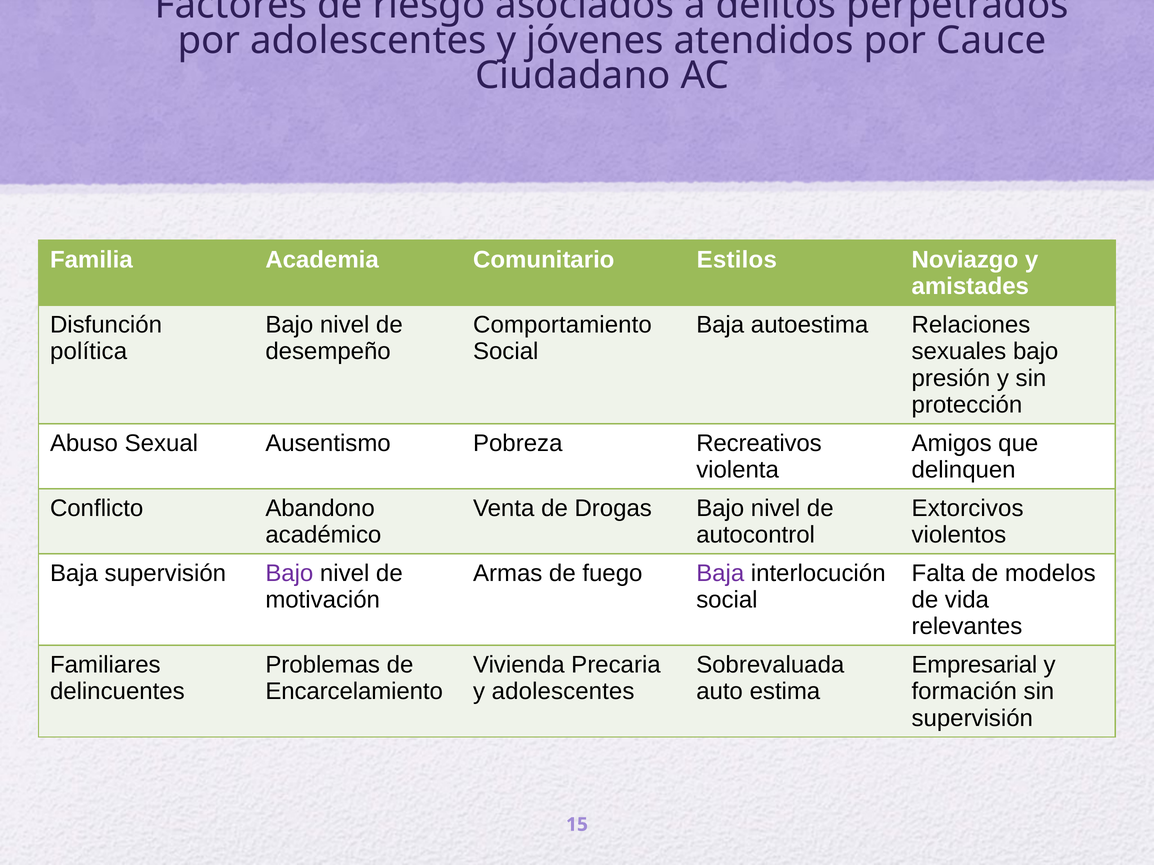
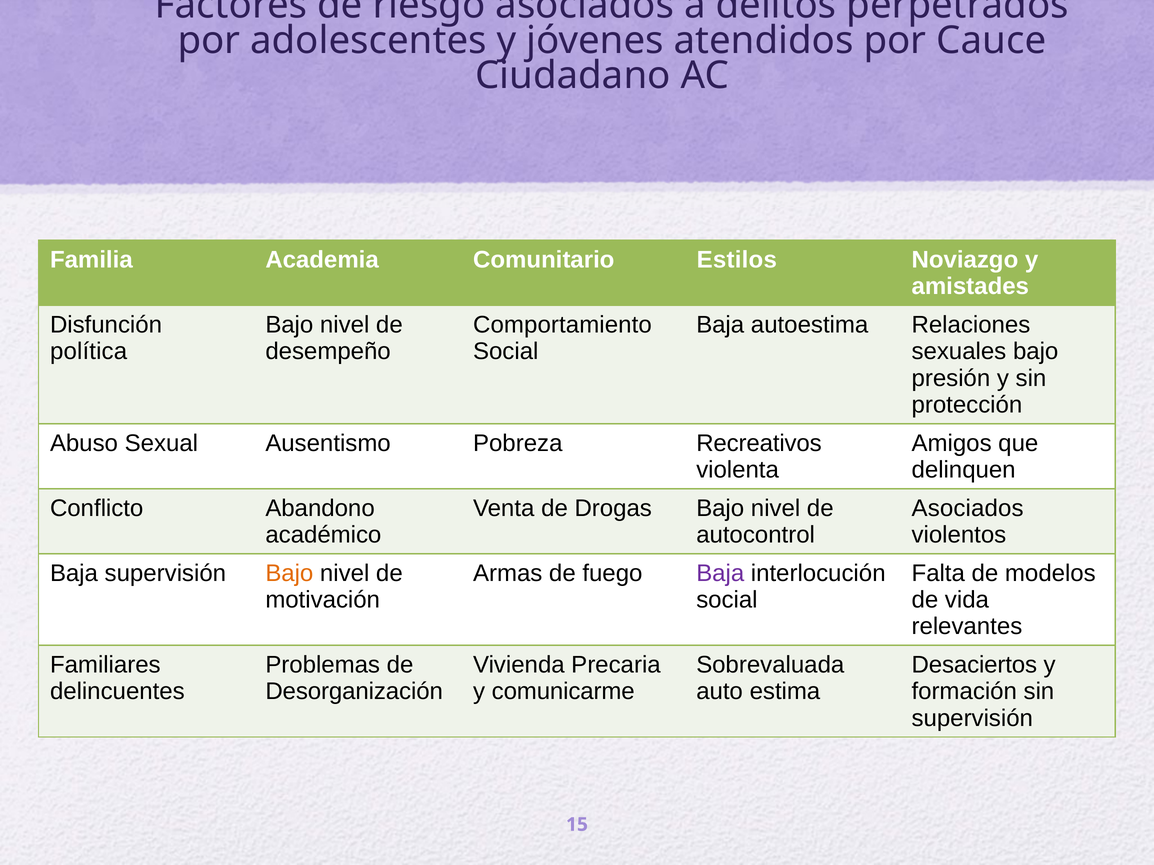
Extorcivos: Extorcivos -> Asociados (968, 508)
Bajo colour: purple -> orange (289, 573)
Empresarial: Empresarial -> Desaciertos (974, 665)
Encarcelamiento: Encarcelamiento -> Desorganización (354, 692)
y adolescentes: adolescentes -> comunicarme (563, 692)
